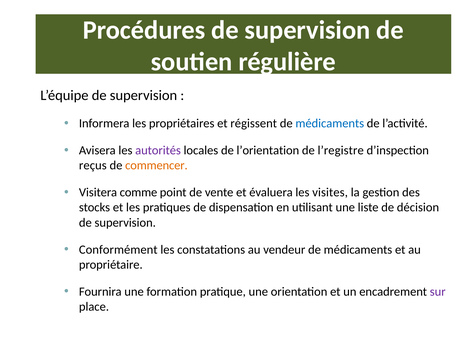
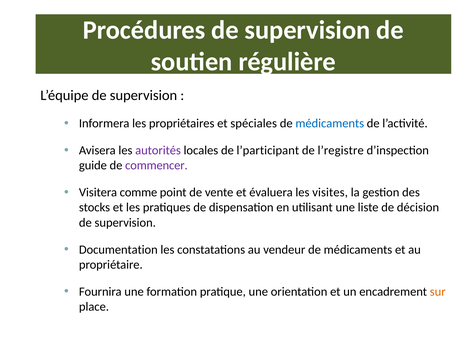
régissent: régissent -> spéciales (254, 123)
l’orientation: l’orientation -> l’participant (268, 150)
reçus: reçus -> guide (93, 165)
commencer colour: orange -> purple (156, 165)
Conformément: Conformément -> Documentation (118, 249)
sur colour: purple -> orange (438, 291)
